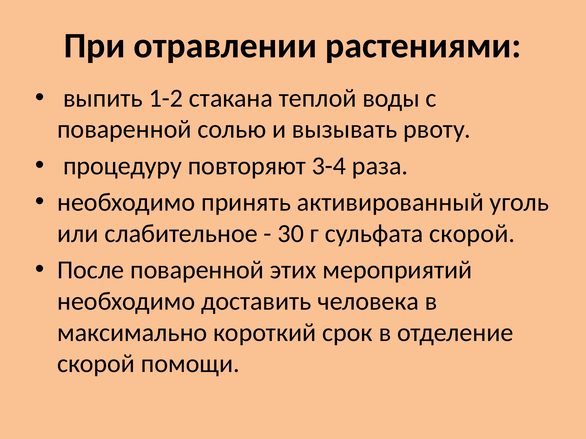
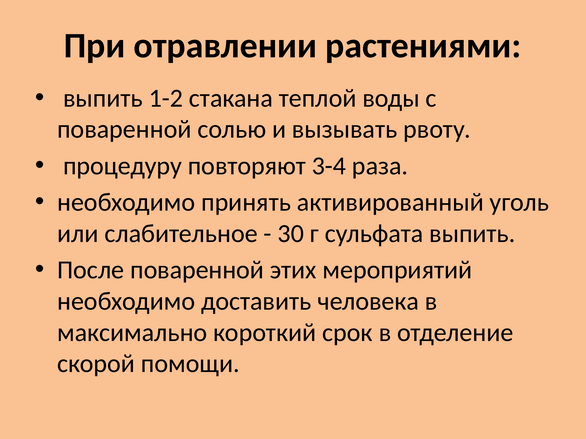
сульфата скорой: скорой -> выпить (472, 234)
